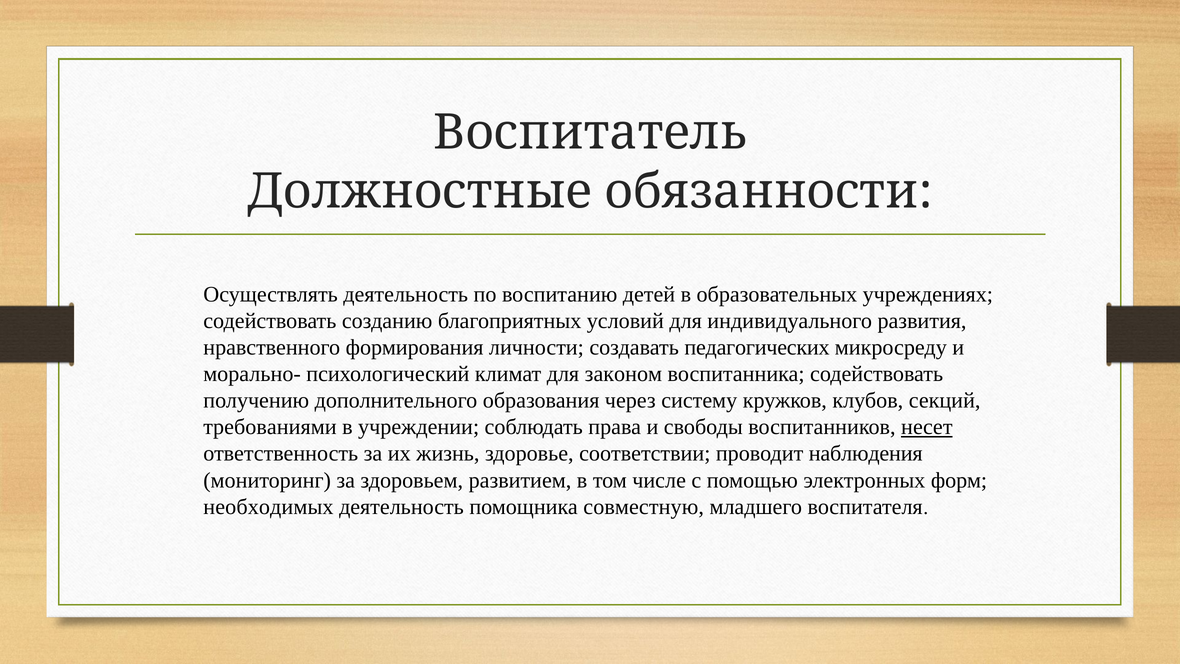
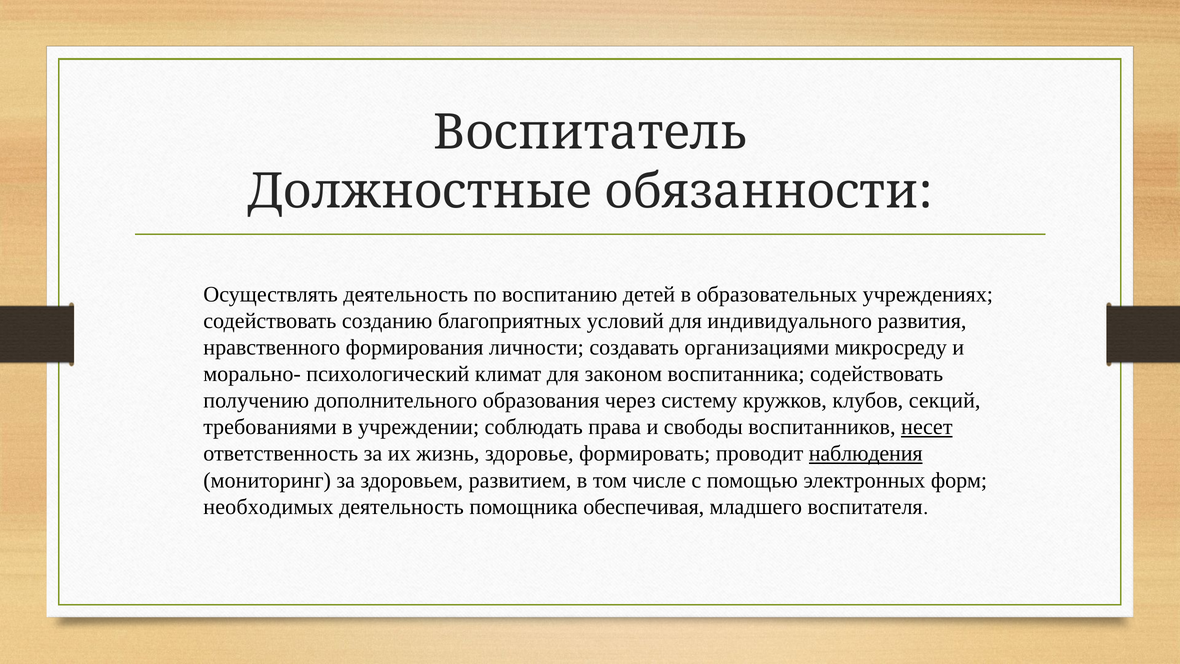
педагогических: педагогических -> организациями (757, 347)
соответствии: соответствии -> формировать (645, 453)
наблюдения underline: none -> present (866, 453)
совместную: совместную -> обеспечивая (644, 507)
